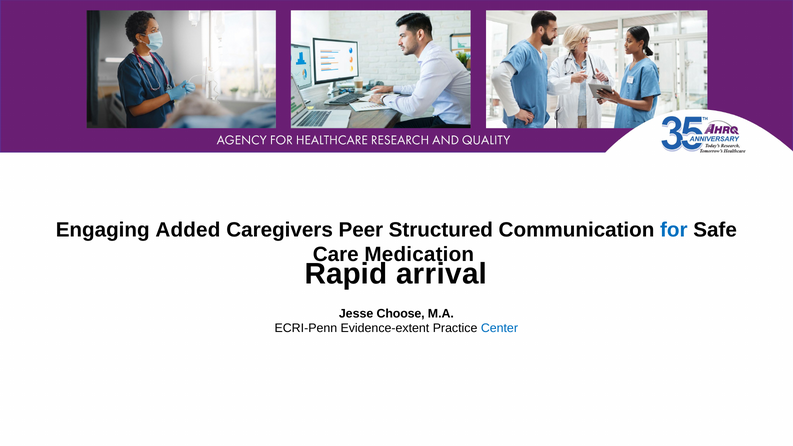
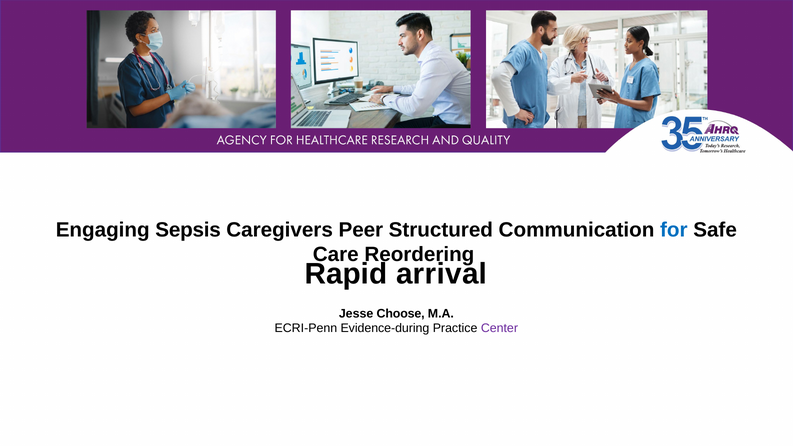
Added: Added -> Sepsis (188, 230)
Medication: Medication -> Reordering (419, 255)
Evidence-extent: Evidence-extent -> Evidence-during (385, 328)
Center colour: blue -> purple (499, 328)
